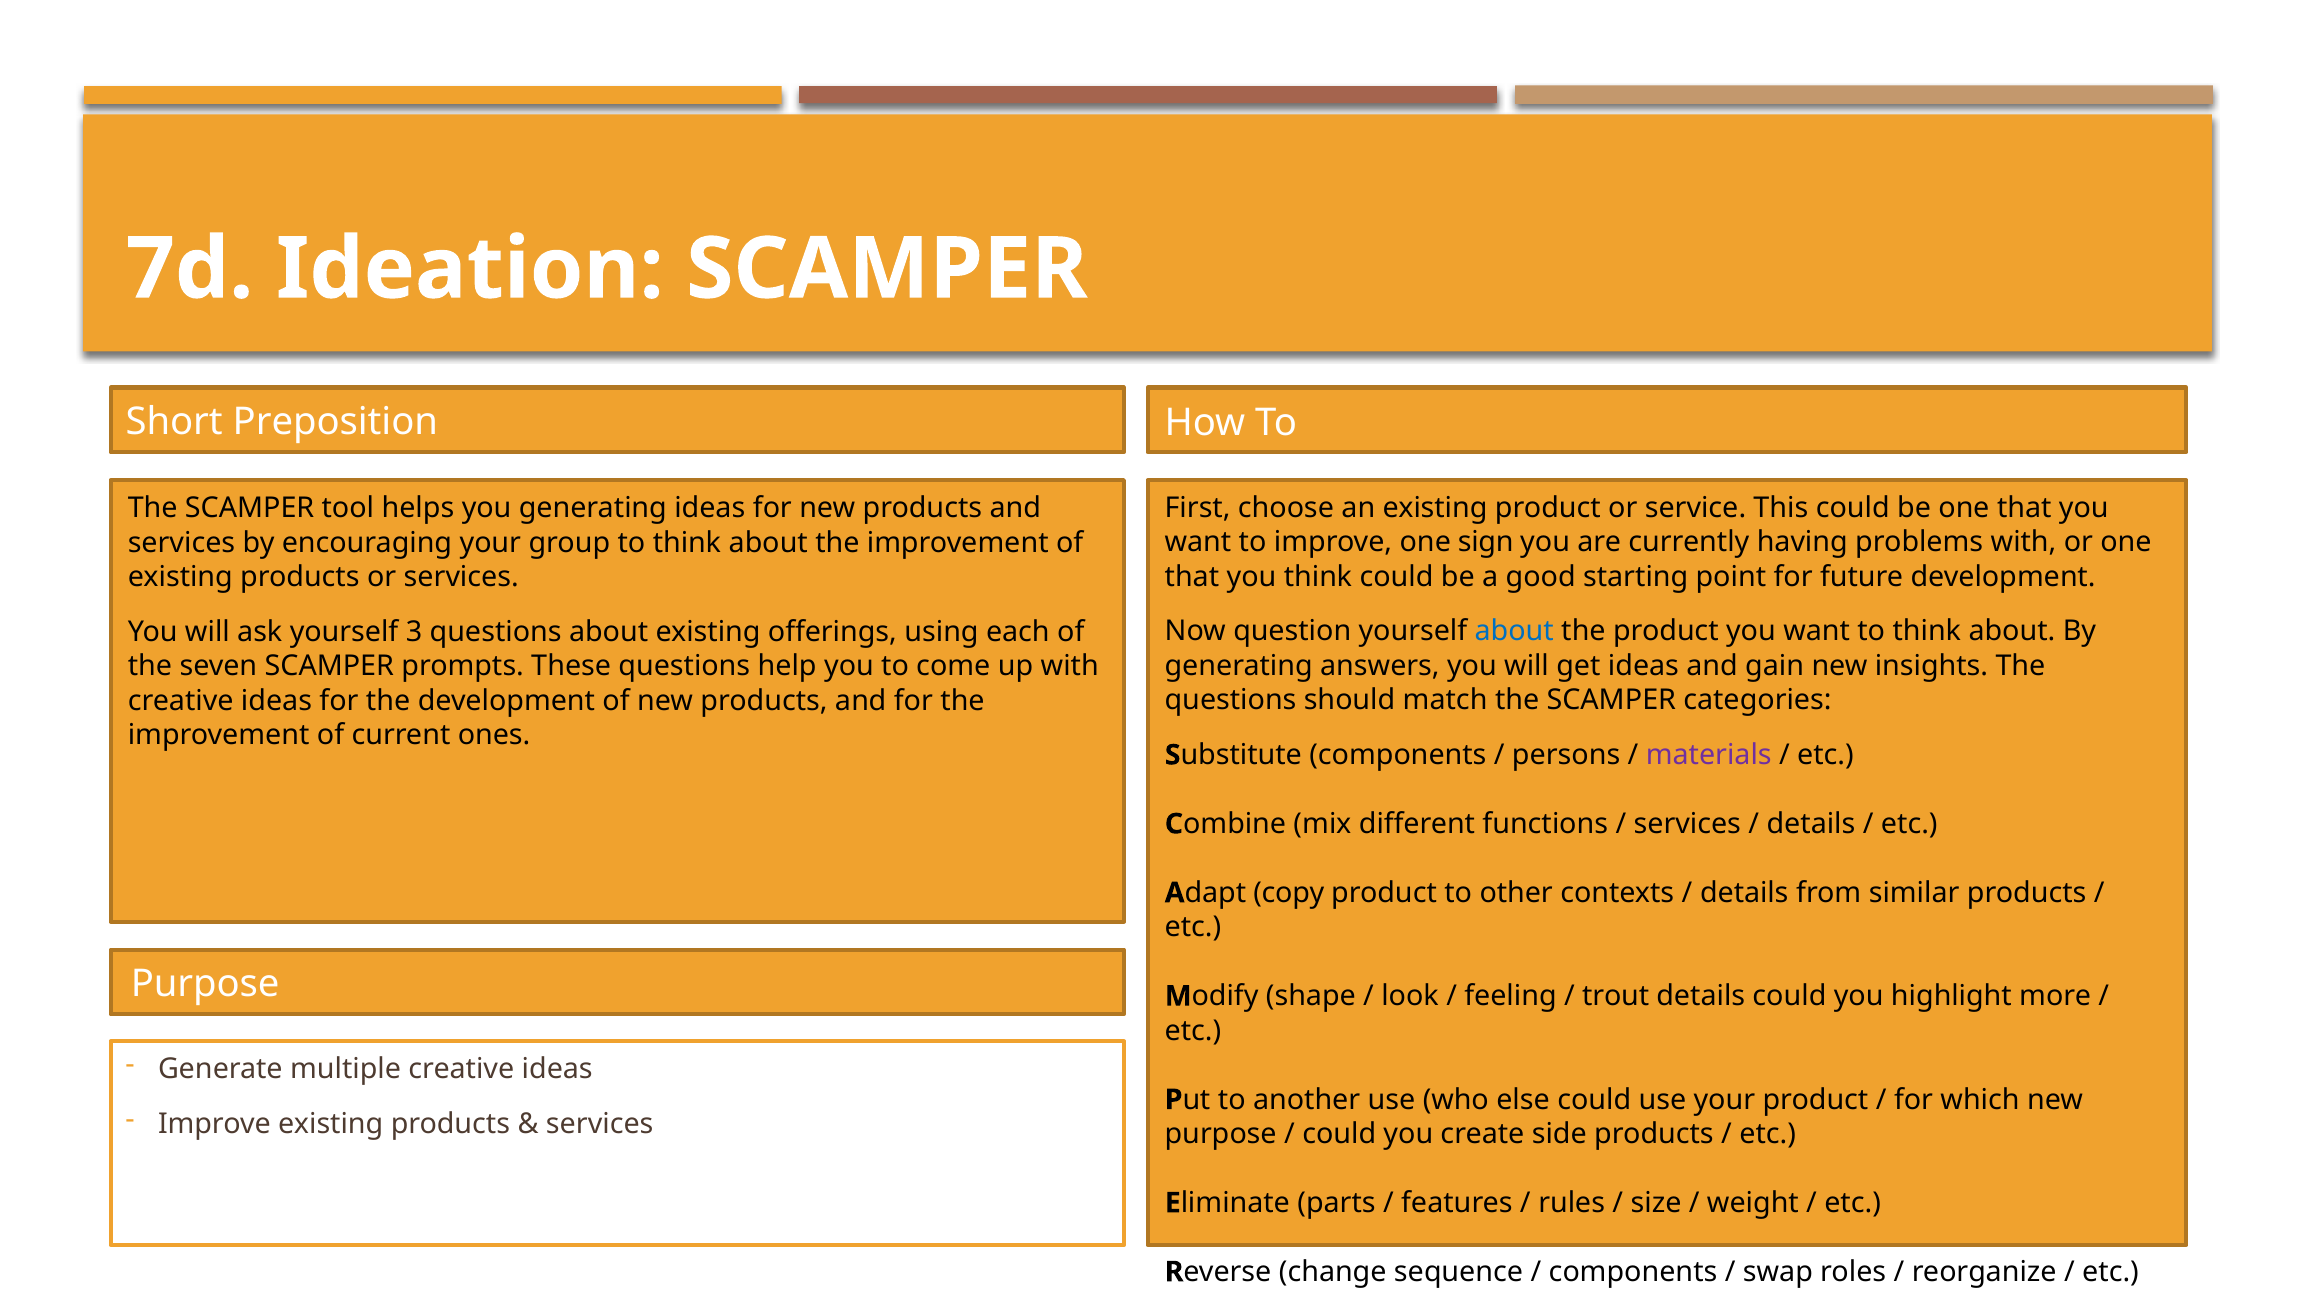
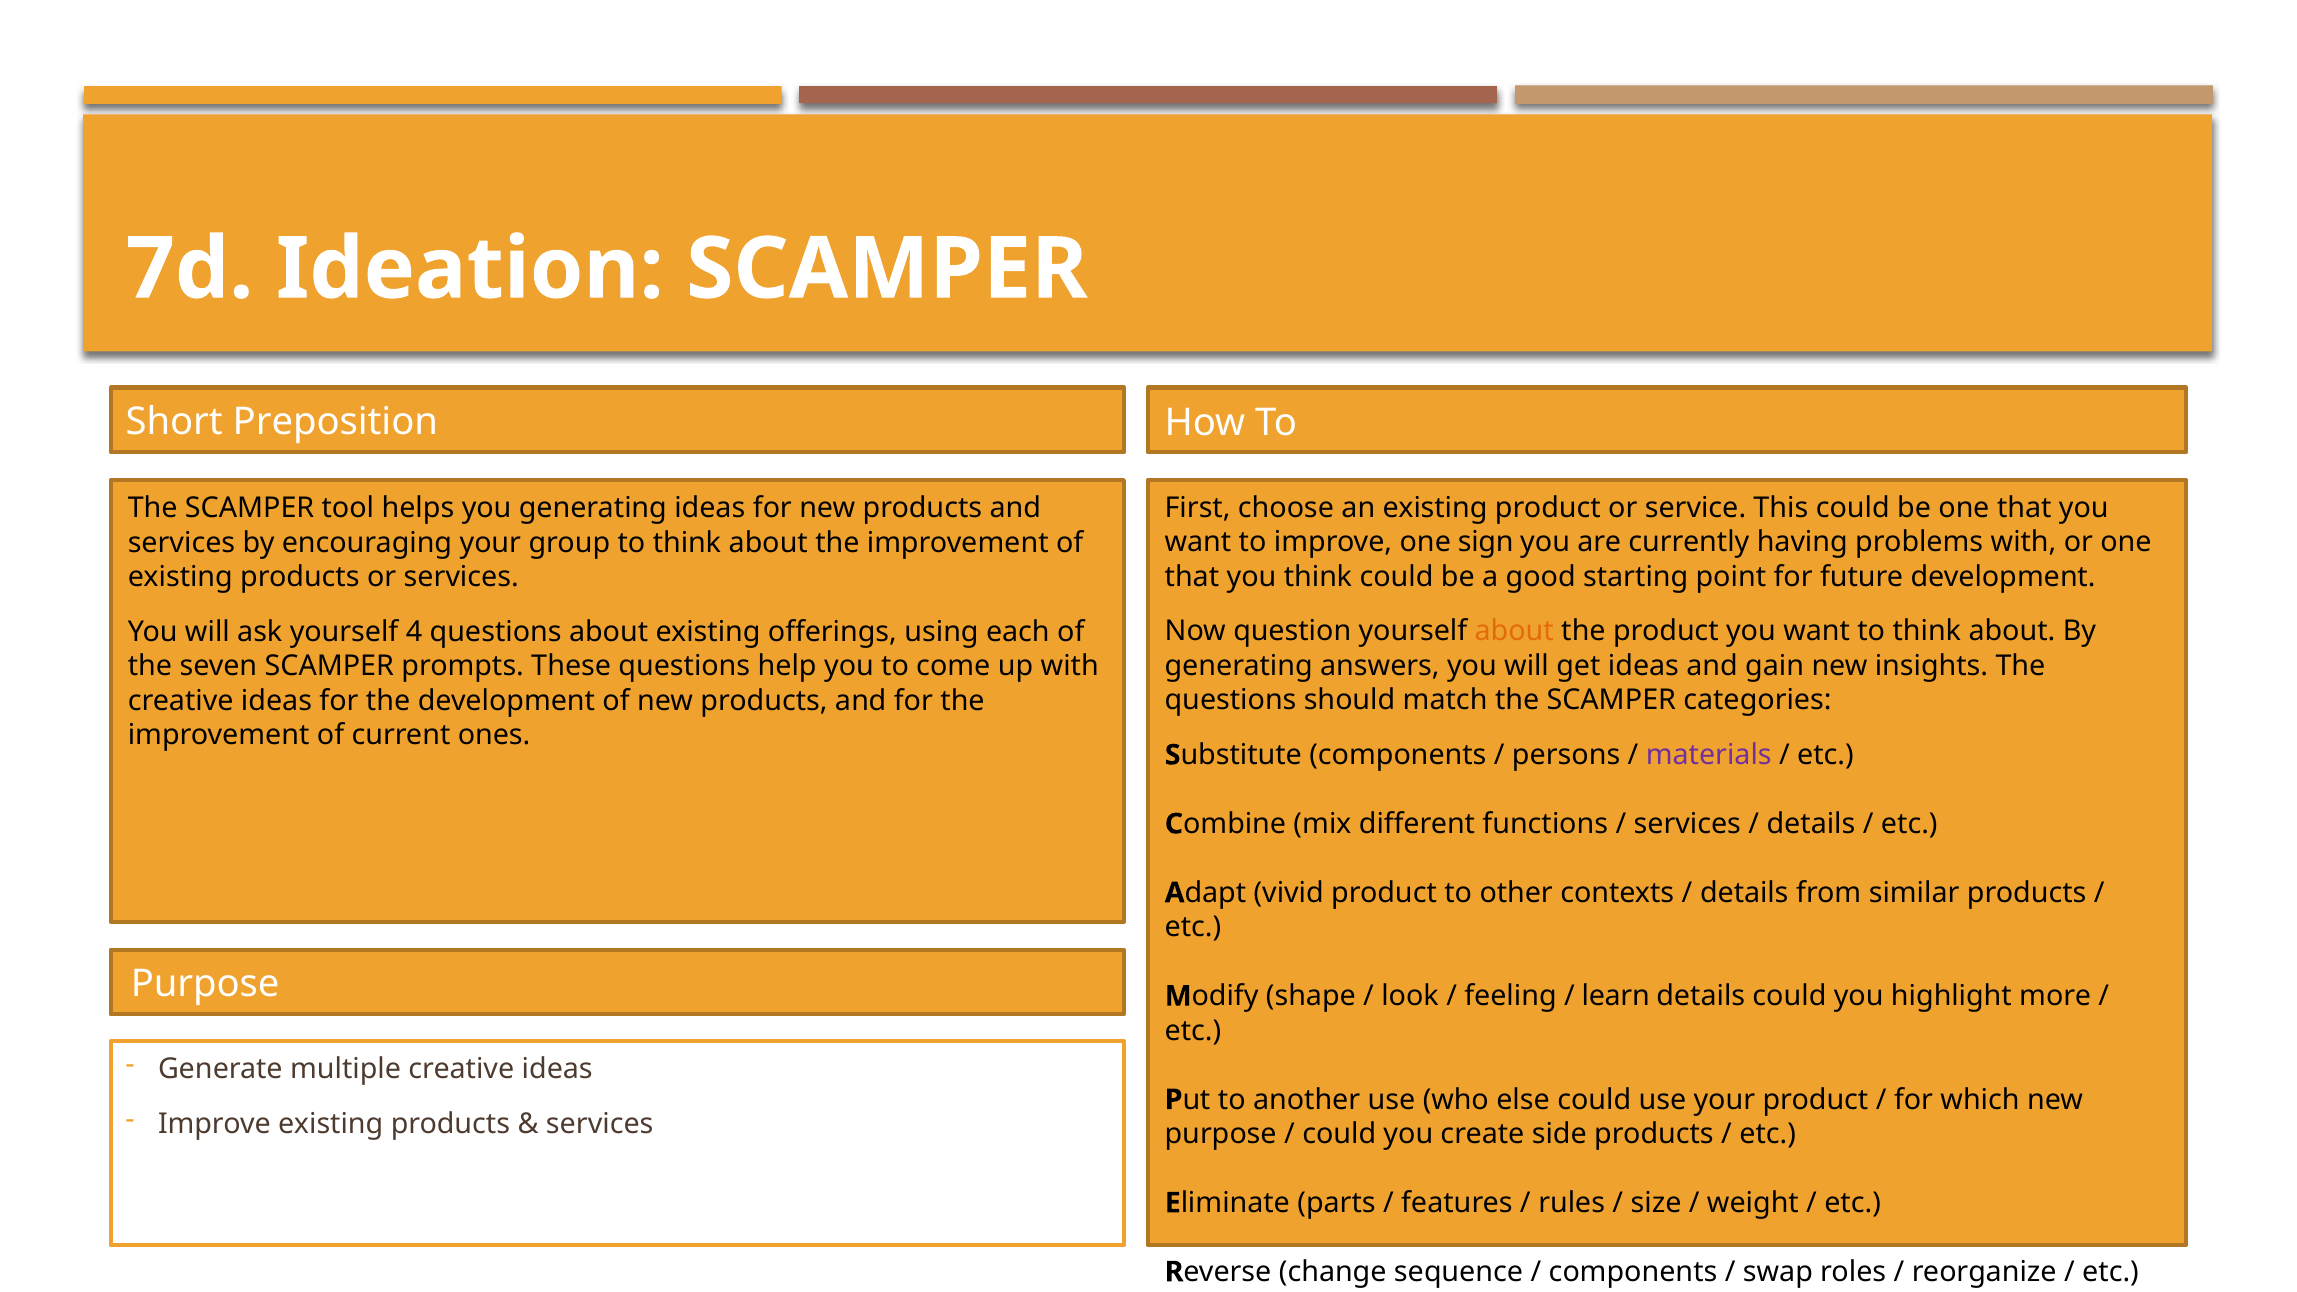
about colour: blue -> orange (1514, 632)
3: 3 -> 4 (414, 632)
copy: copy -> vivid (1289, 893)
trout: trout -> learn (1616, 996)
